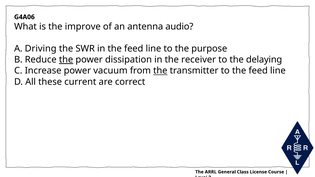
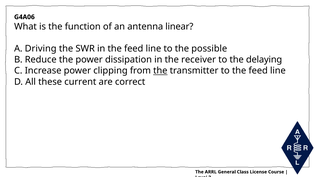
improve: improve -> function (83, 27)
audio: audio -> linear (179, 27)
purpose: purpose -> possible (209, 49)
the underline: present -> none (66, 60)
vacuum: vacuum -> clipping (110, 71)
